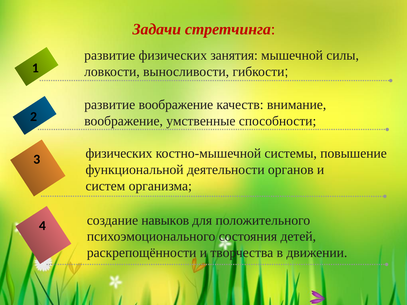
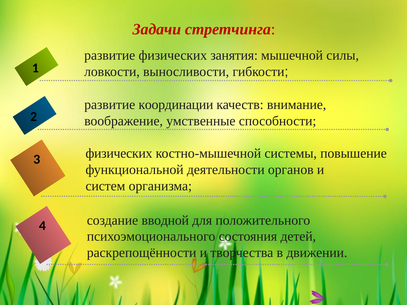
развитие воображение: воображение -> координации (176, 105)
навыков: навыков -> вводной (165, 220)
